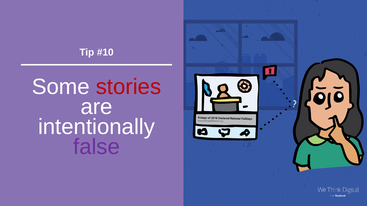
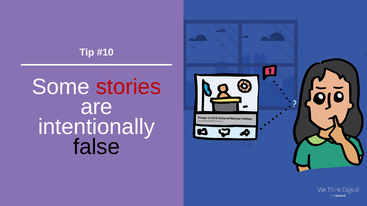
false colour: purple -> black (97, 147)
